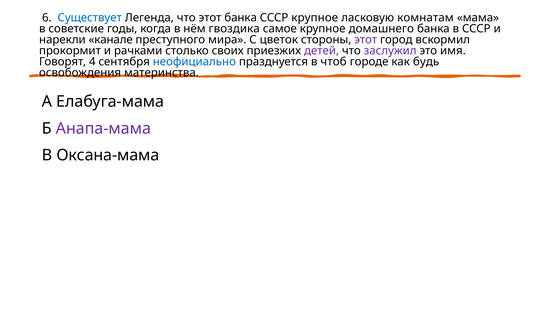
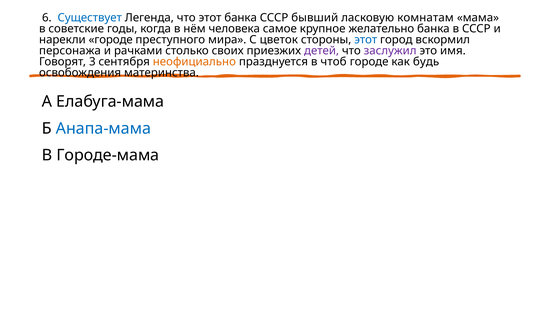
СССР крупное: крупное -> бывший (315, 18)
гвоздика: гвоздика -> человека (234, 29)
домашнего: домашнего -> желательно (381, 29)
нарекли канале: канале -> городе (111, 40)
этот colour: purple -> blue (366, 40)
прокормит: прокормит -> персонажа (70, 51)
4: 4 -> 3 (92, 62)
неофициально colour: blue -> orange (194, 62)
Анапа-мама colour: purple -> blue (103, 129)
Оксана-мама: Оксана-мама -> Городе-мама (108, 155)
